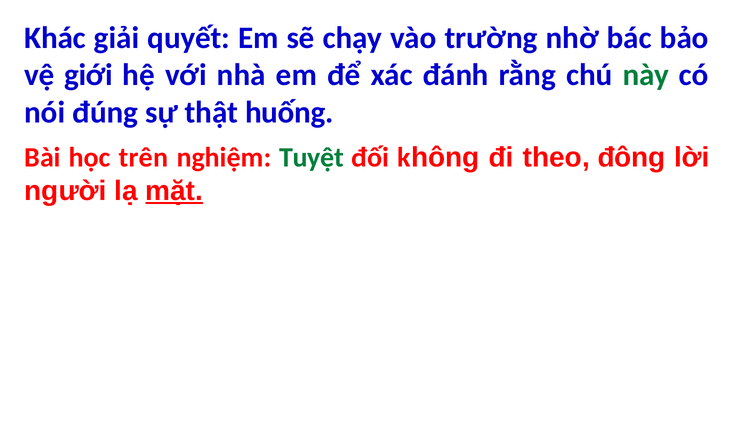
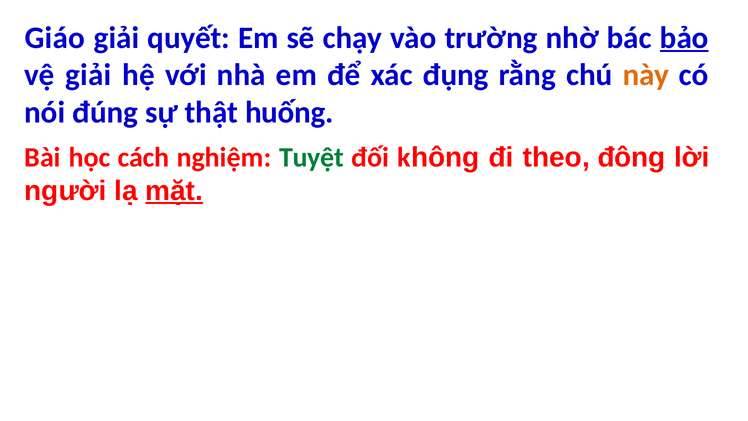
Khác: Khác -> Giáo (55, 38)
bảo underline: none -> present (684, 38)
vệ giới: giới -> giải (88, 75)
đánh: đánh -> đụng (456, 75)
này colour: green -> orange (646, 75)
trên: trên -> cách (144, 157)
